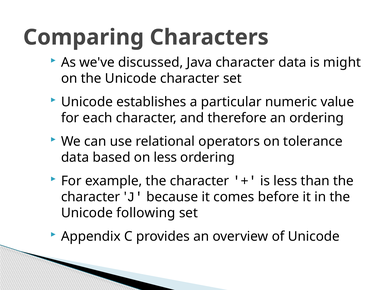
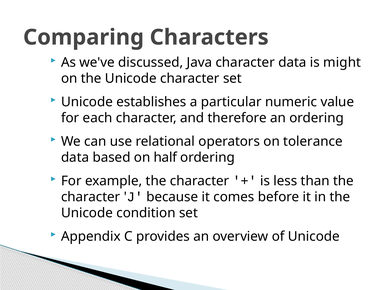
on less: less -> half (165, 157)
following: following -> condition (146, 213)
